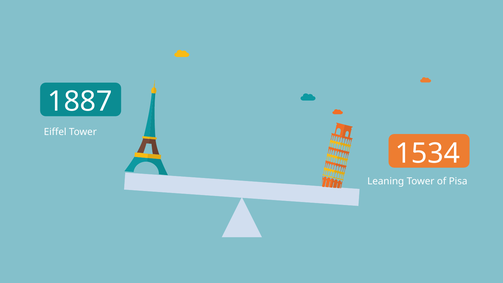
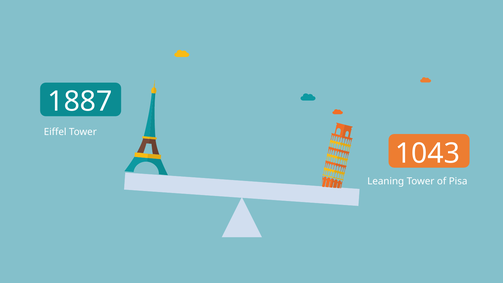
1534: 1534 -> 1043 (428, 154)
